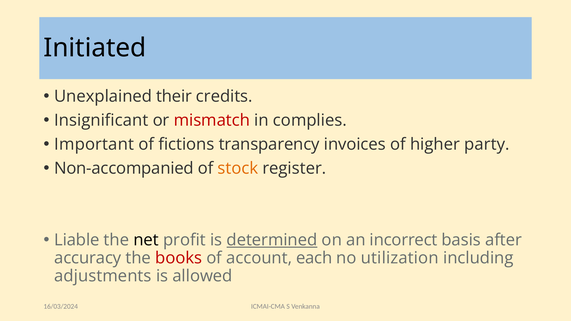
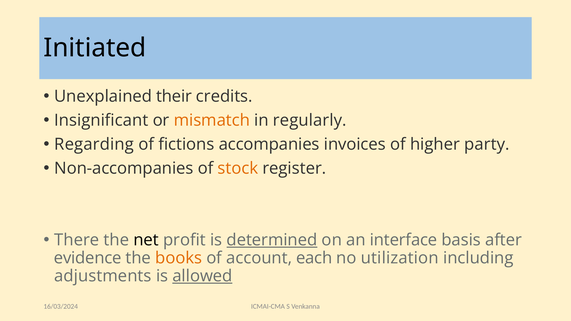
mismatch colour: red -> orange (212, 120)
complies: complies -> regularly (310, 120)
Important: Important -> Regarding (94, 144)
transparency: transparency -> accompanies (269, 144)
Non-accompanied: Non-accompanied -> Non-accompanies (124, 168)
Liable: Liable -> There (77, 240)
incorrect: incorrect -> interface (404, 240)
accuracy: accuracy -> evidence (88, 258)
books colour: red -> orange (179, 258)
allowed underline: none -> present (202, 276)
